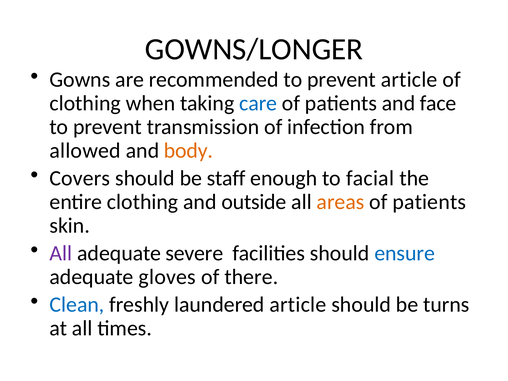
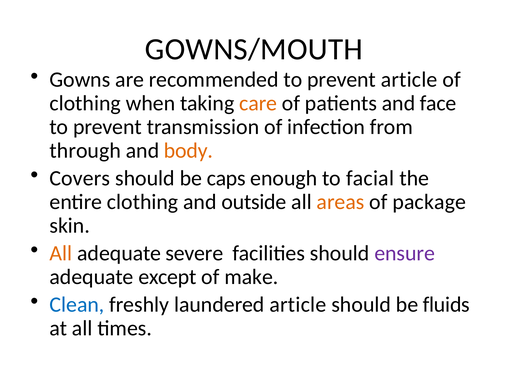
GOWNS/LONGER: GOWNS/LONGER -> GOWNS/MOUTH (254, 49)
care colour: blue -> orange (258, 103)
allowed: allowed -> through (85, 151)
staff: staff -> caps (226, 178)
patients: patients -> package (429, 202)
All colour: purple -> orange (61, 253)
ensure colour: blue -> purple (405, 253)
gloves: gloves -> except (167, 277)
there: there -> make (251, 277)
turns: turns -> fluids (446, 305)
